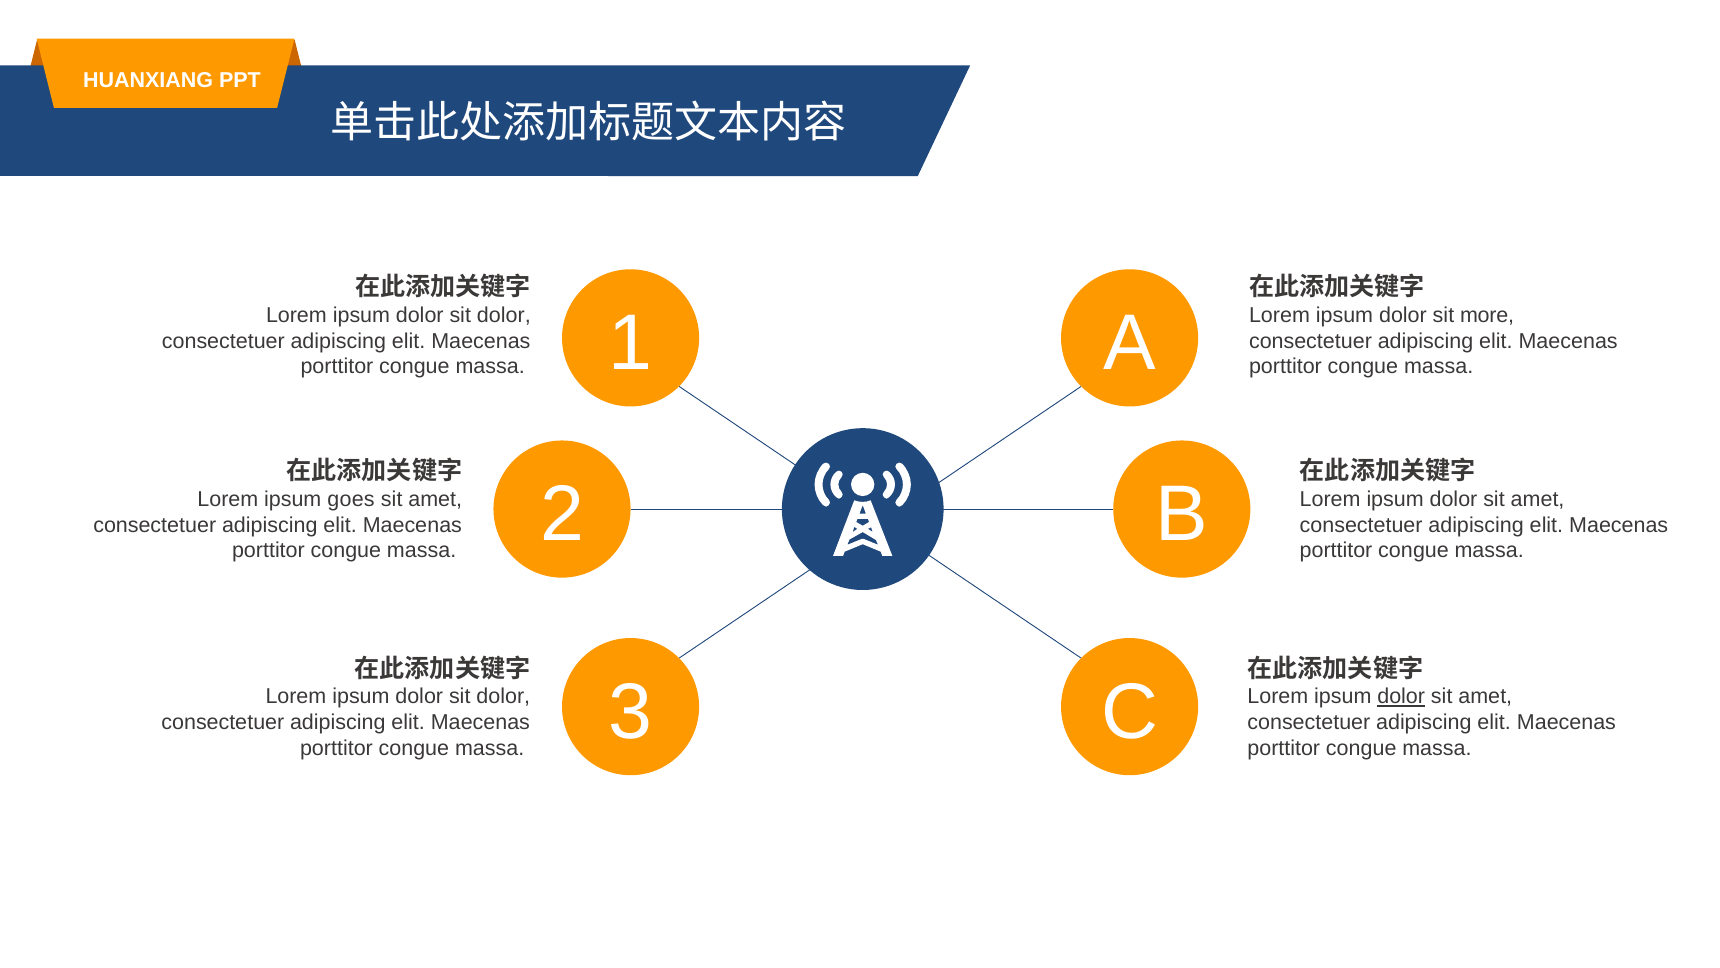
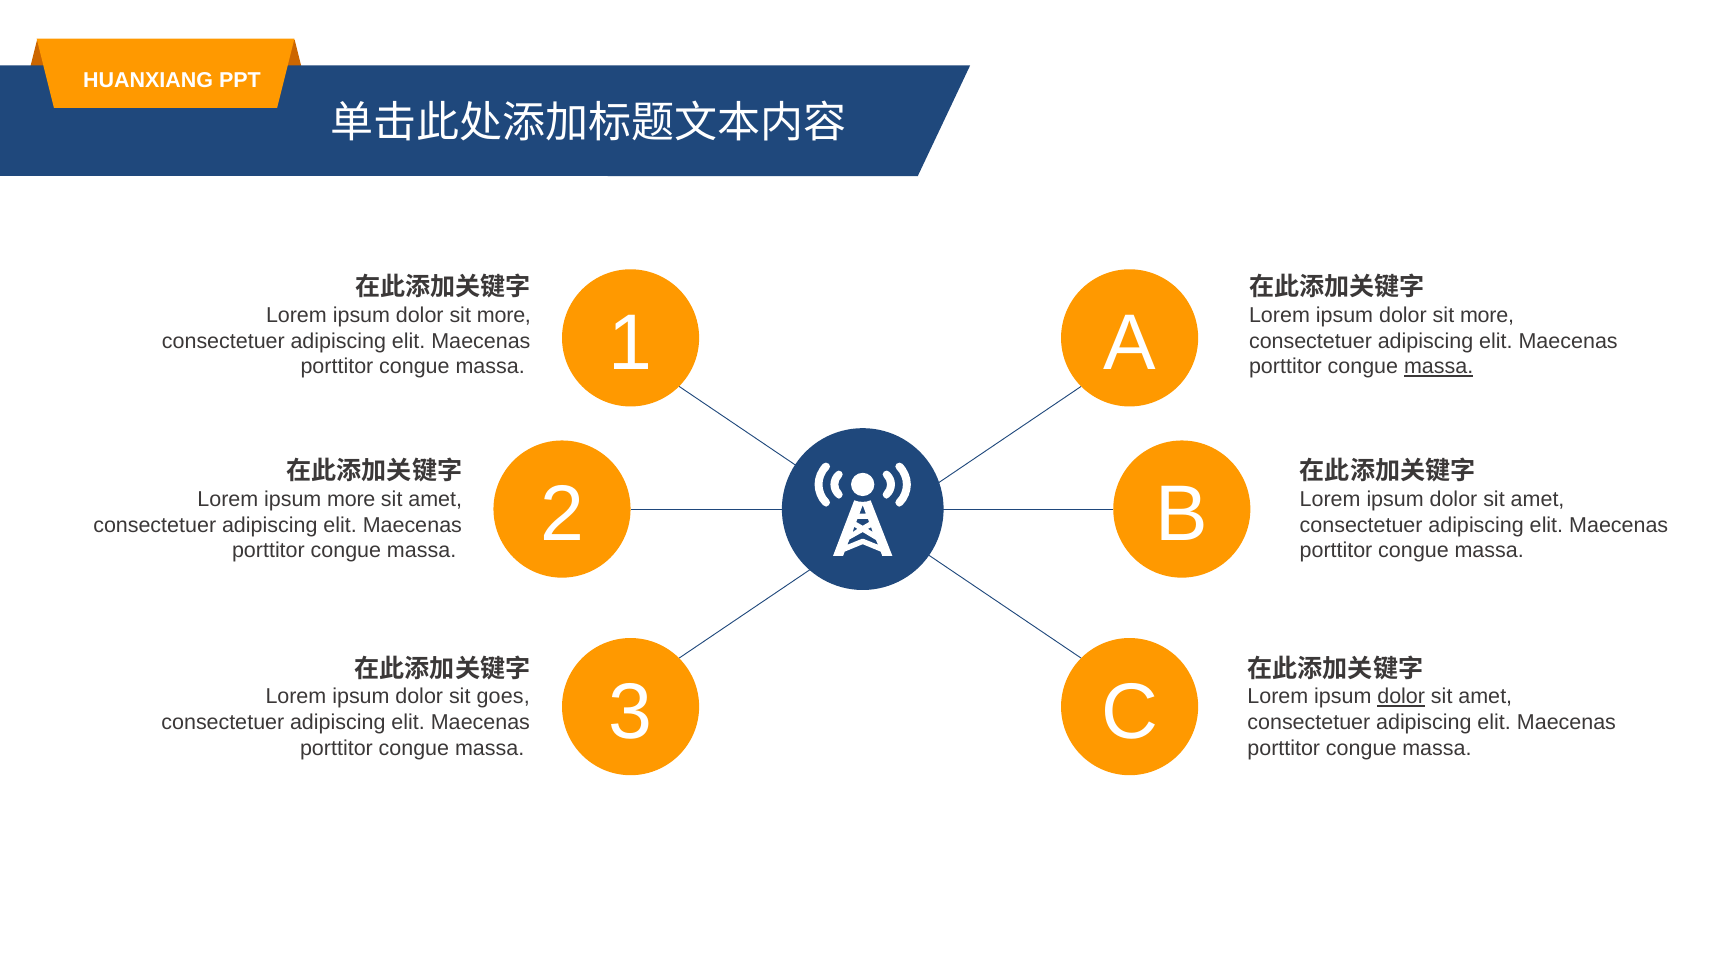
dolor: dolor -> more (504, 315)
massa underline: none -> present (1439, 367)
ipsum goes: goes -> more (351, 499)
dolor: dolor -> goes (503, 696)
